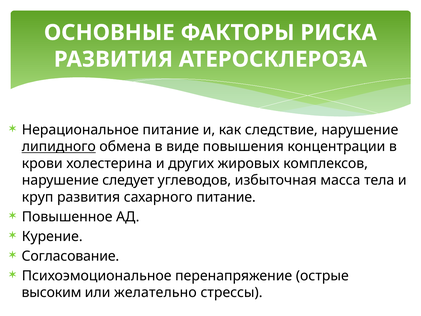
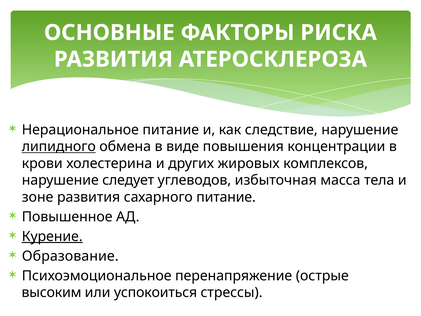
круп: круп -> зоне (38, 197)
Курение underline: none -> present (52, 236)
Согласование: Согласование -> Образование (70, 256)
желательно: желательно -> успокоиться (156, 292)
